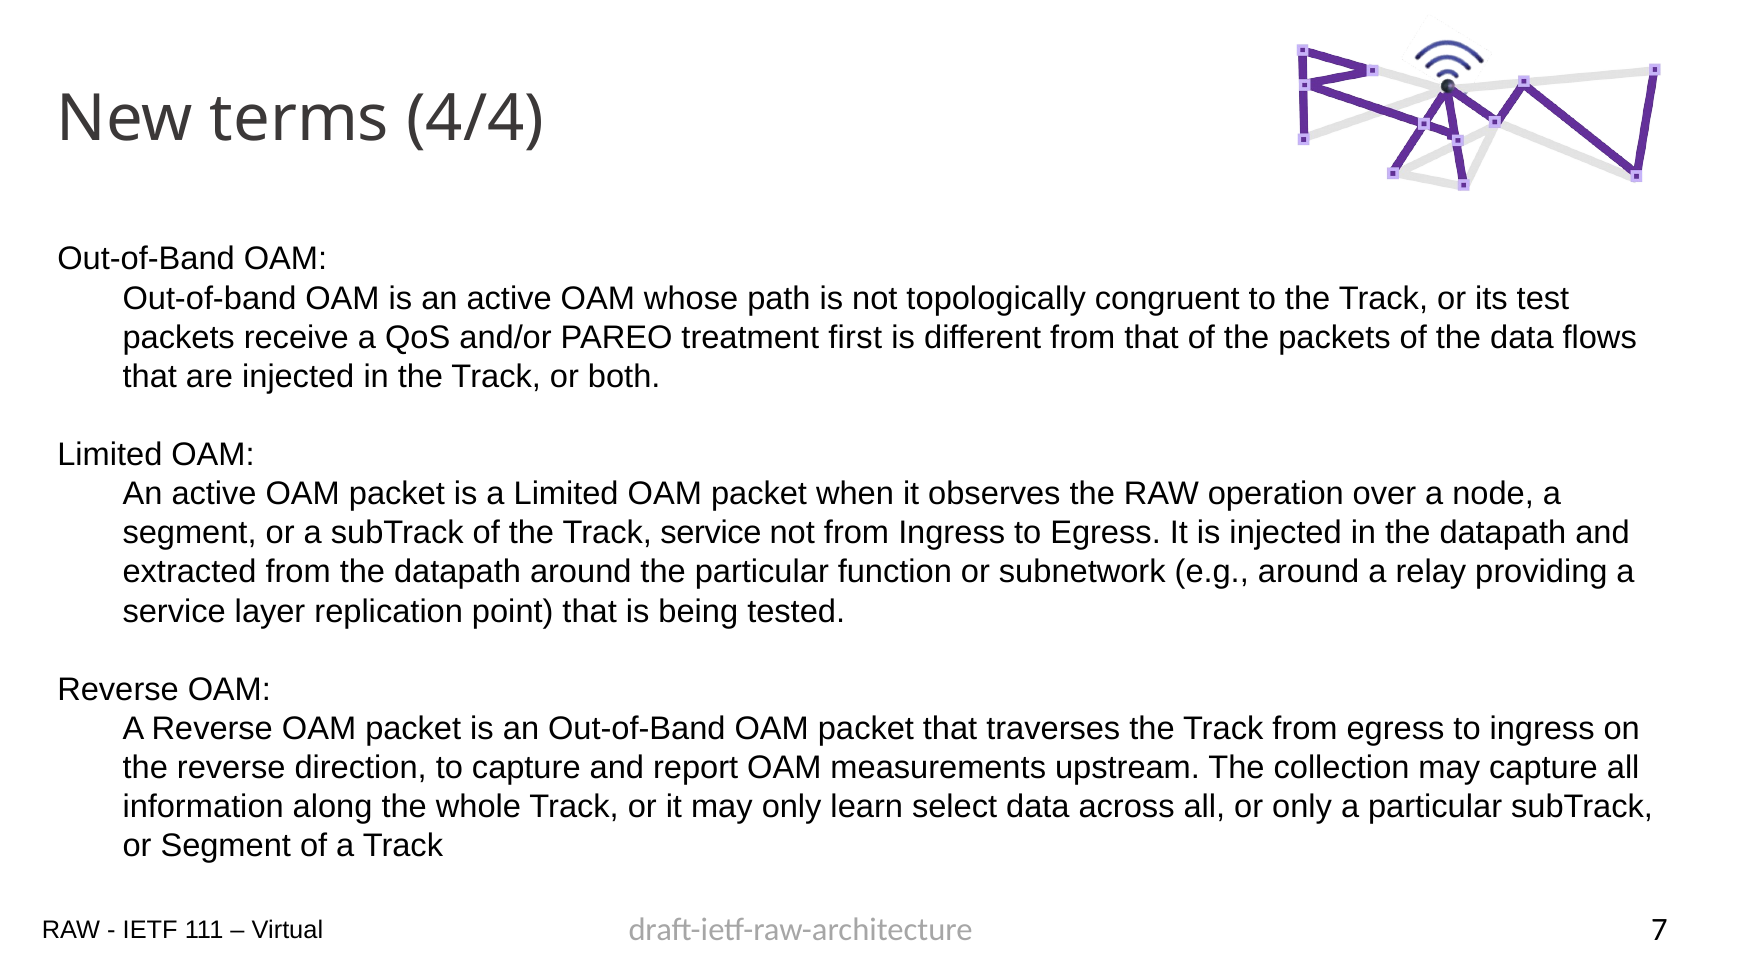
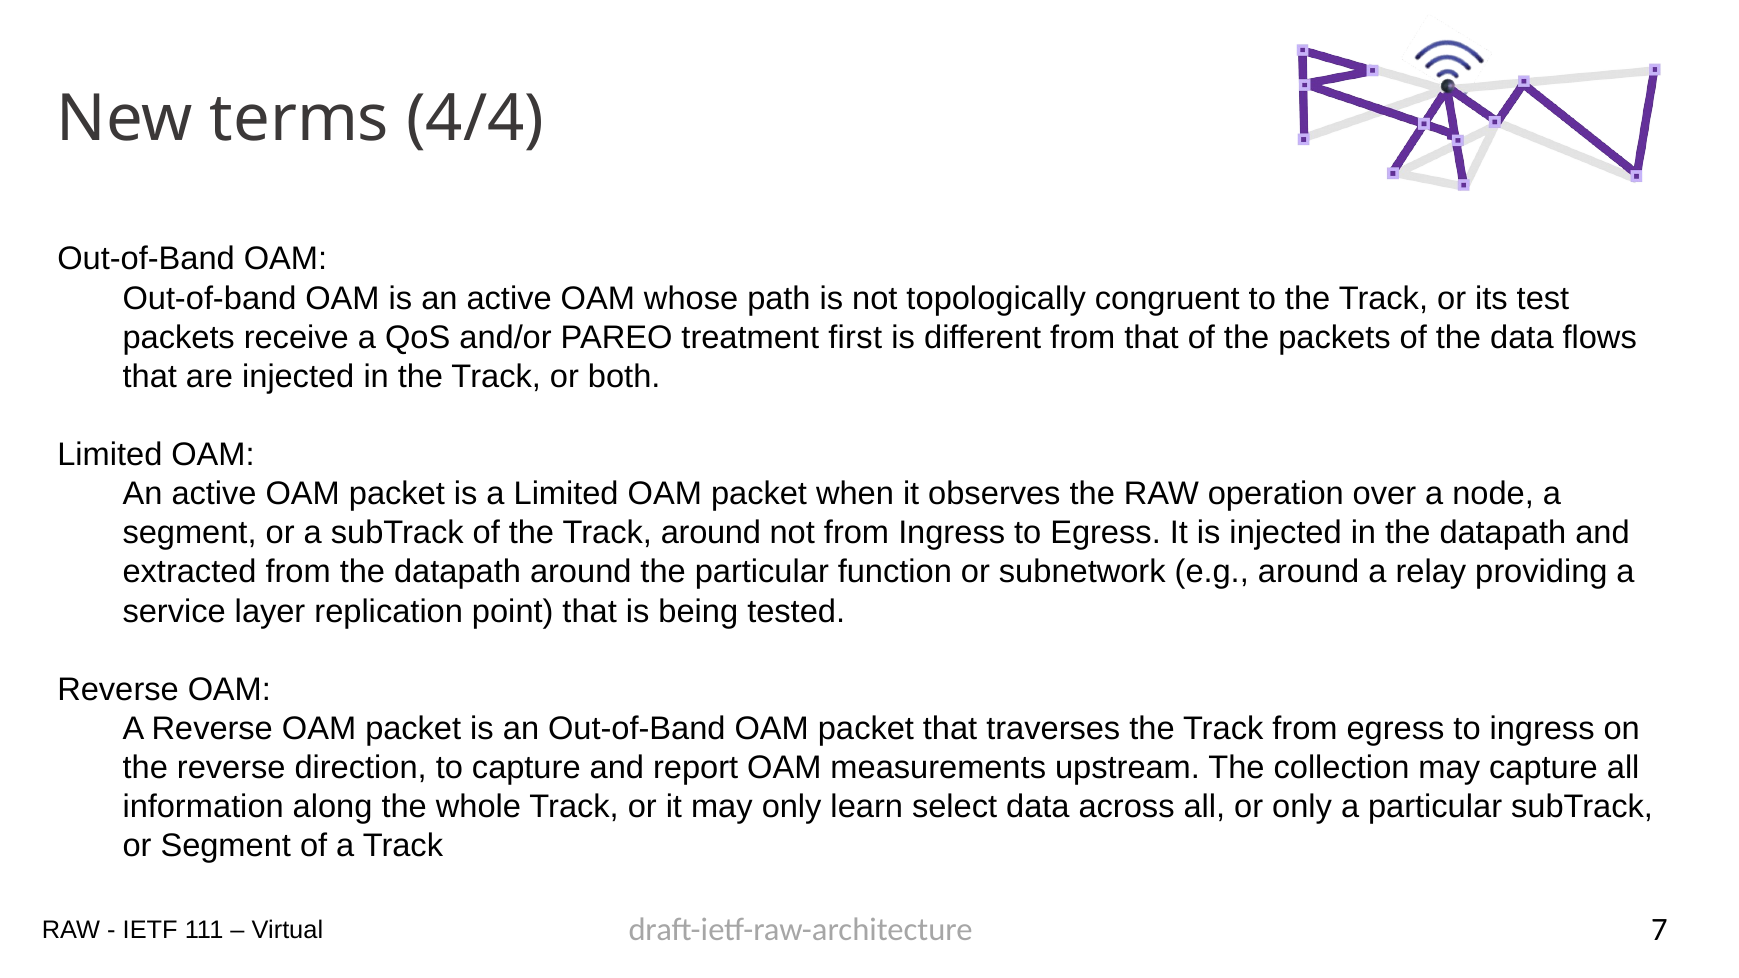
Track service: service -> around (711, 533)
